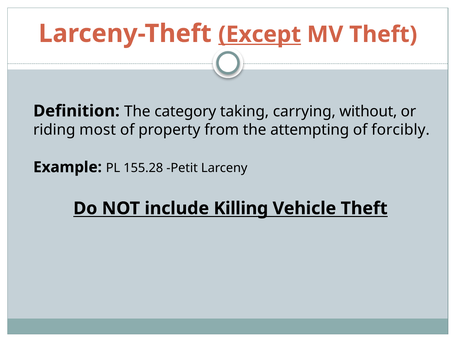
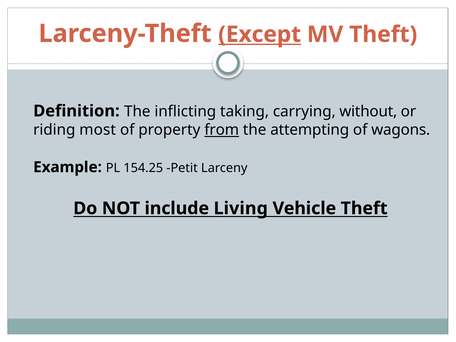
category: category -> inflicting (185, 111)
from underline: none -> present (222, 130)
forcibly: forcibly -> wagons (401, 130)
155.28: 155.28 -> 154.25 (143, 168)
Killing: Killing -> Living (241, 208)
